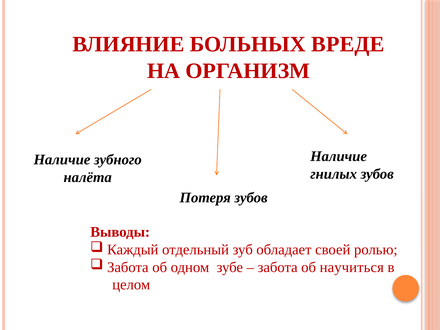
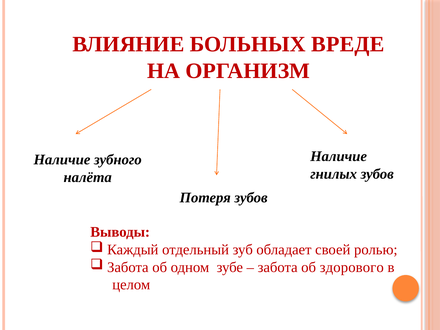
научиться: научиться -> здорового (352, 267)
